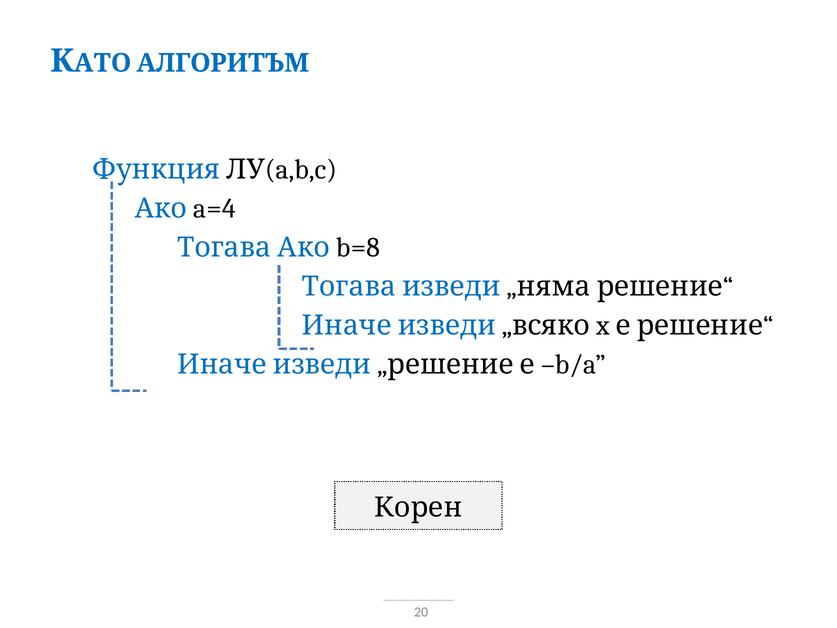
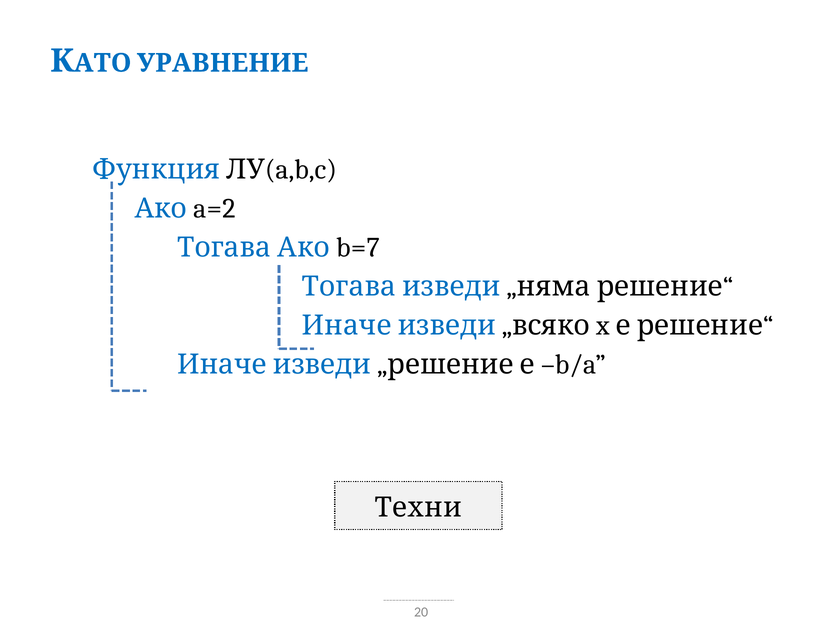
АЛГОРИТЪМ: АЛГОРИТЪМ -> УРАВНЕНИЕ (223, 63)
a=4: a=4 -> a=2 (214, 208)
b=8: b=8 -> b=7 (358, 247)
Корен: Корен -> Техни (418, 507)
